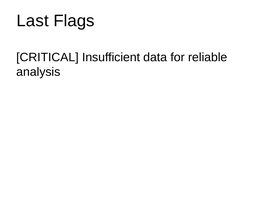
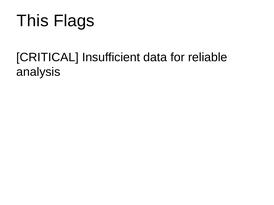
Last: Last -> This (33, 21)
